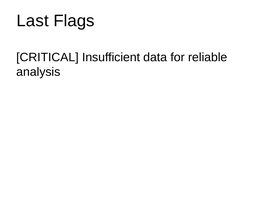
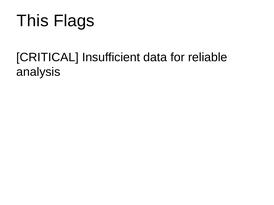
Last: Last -> This (33, 21)
